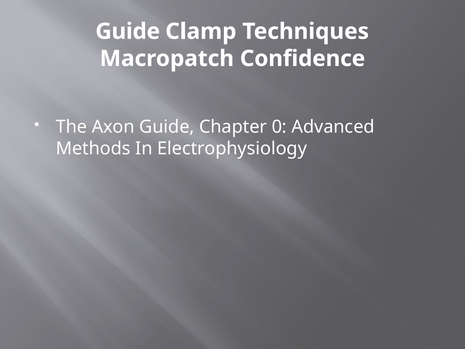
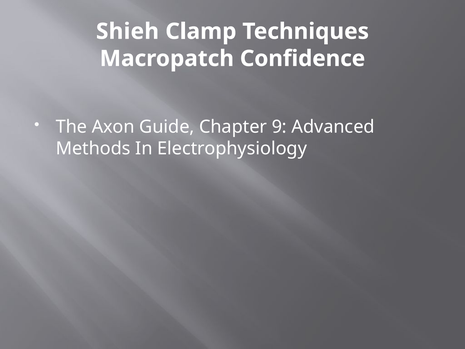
Guide: Guide -> Shieh (127, 31)
0: 0 -> 9 (279, 127)
